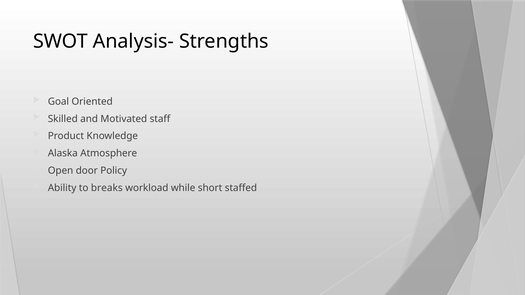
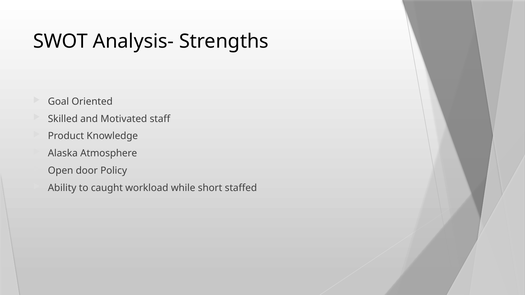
breaks: breaks -> caught (107, 188)
